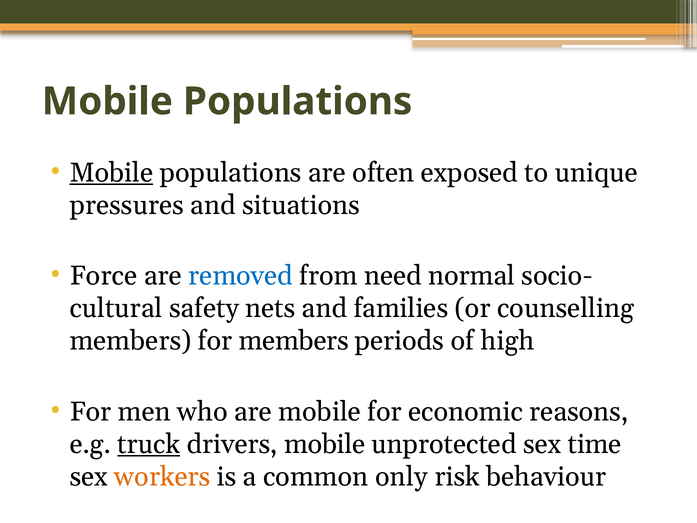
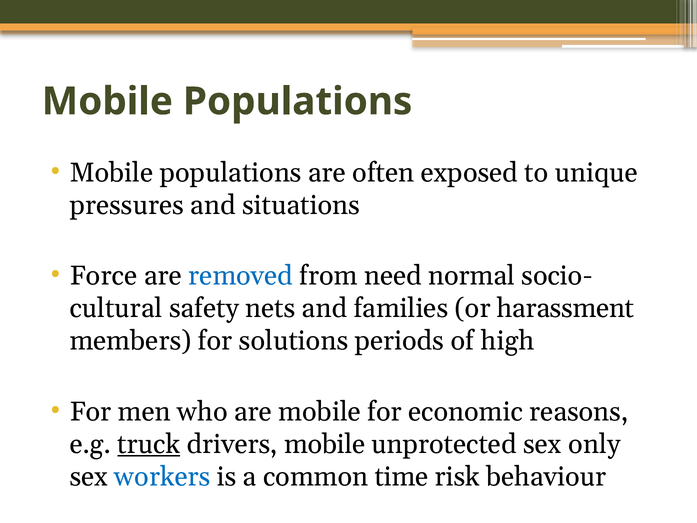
Mobile underline: present -> none (111, 173)
counselling: counselling -> harassment (566, 308)
for members: members -> solutions (294, 341)
time: time -> only (594, 444)
workers colour: orange -> blue (162, 476)
only: only -> time (402, 476)
